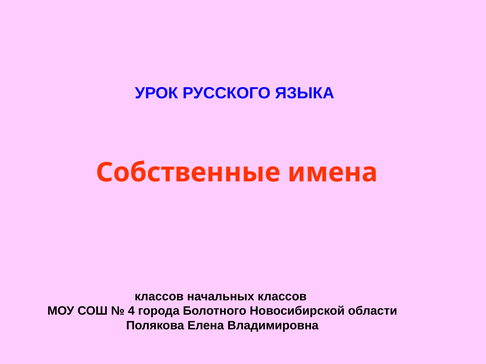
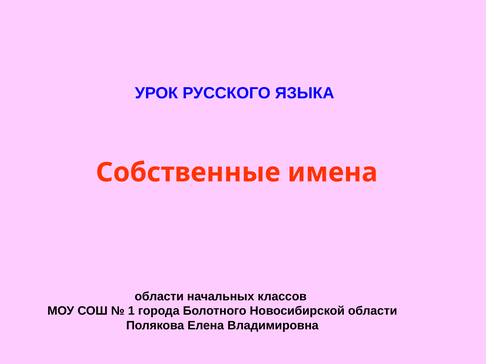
классов: классов -> области (159, 297)
4: 4 -> 1 (131, 311)
